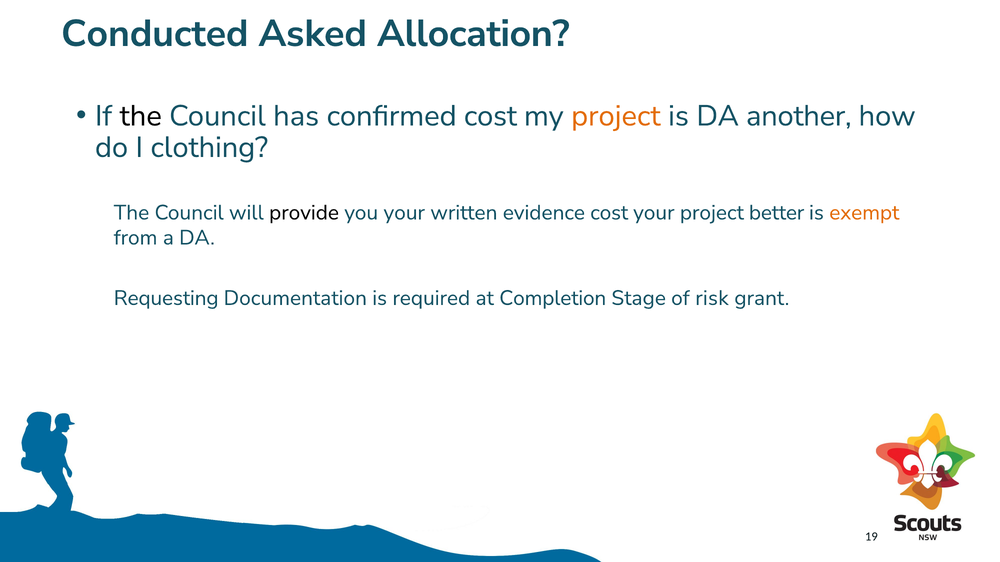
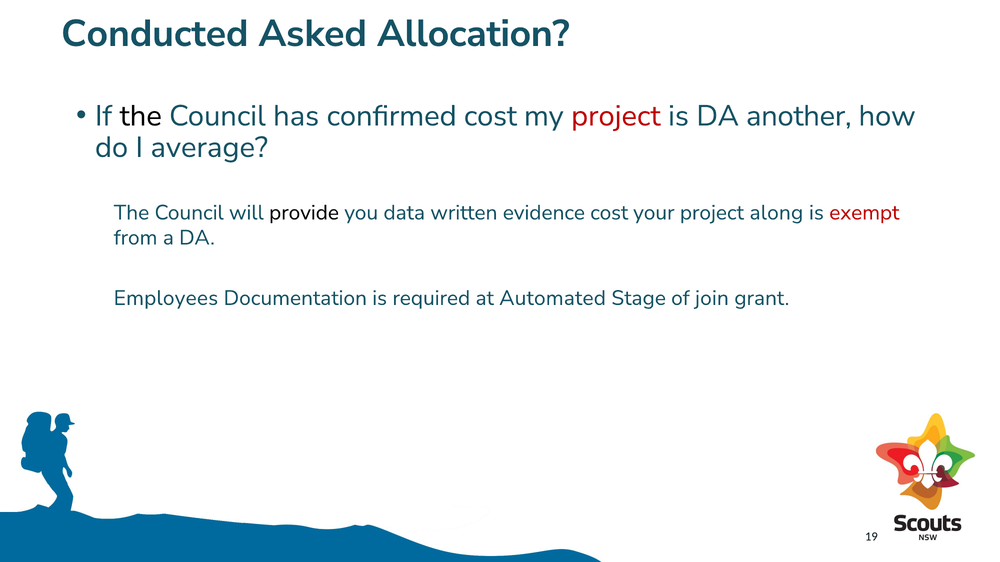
project colour: orange -> red (616, 116)
clothing: clothing -> average (209, 147)
you your: your -> data (404, 213)
better: better -> along (776, 213)
exempt colour: orange -> red (864, 213)
Requesting: Requesting -> Employees (166, 298)
Completion: Completion -> Automated (553, 298)
risk: risk -> join (712, 298)
